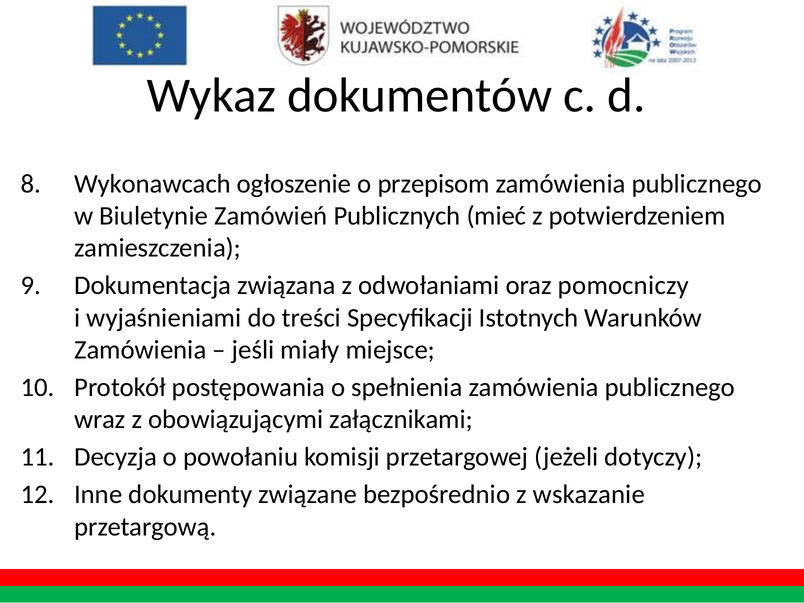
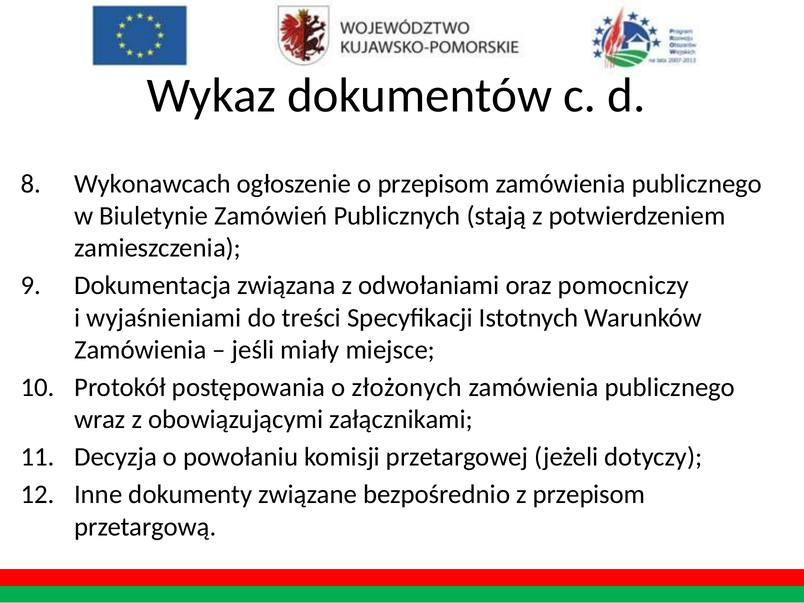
mieć: mieć -> stają (496, 216)
spełnienia: spełnienia -> złożonych (407, 387)
z wskazanie: wskazanie -> przepisom (589, 495)
